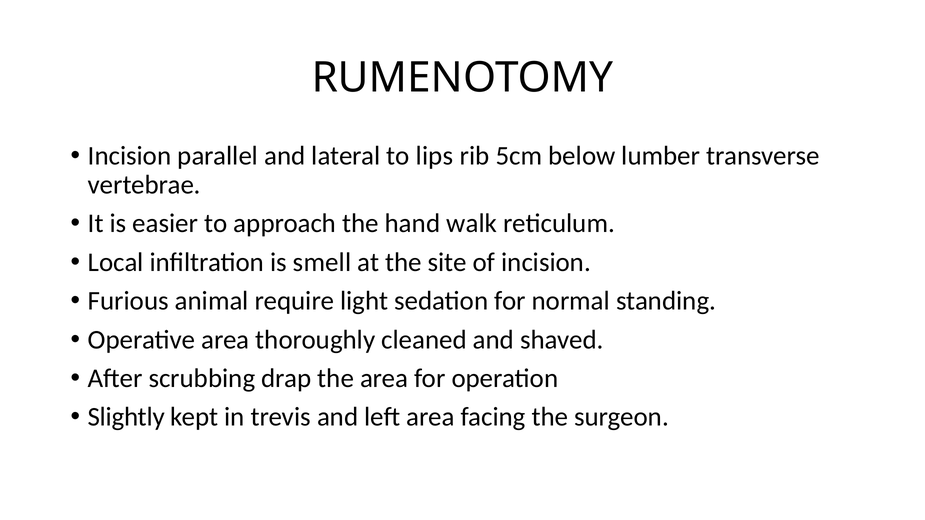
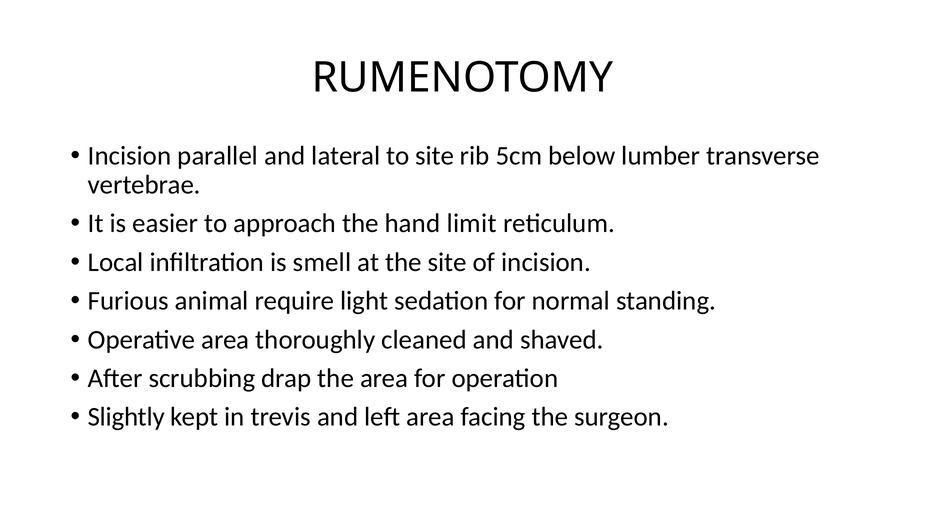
to lips: lips -> site (435, 156)
walk: walk -> limit (472, 224)
